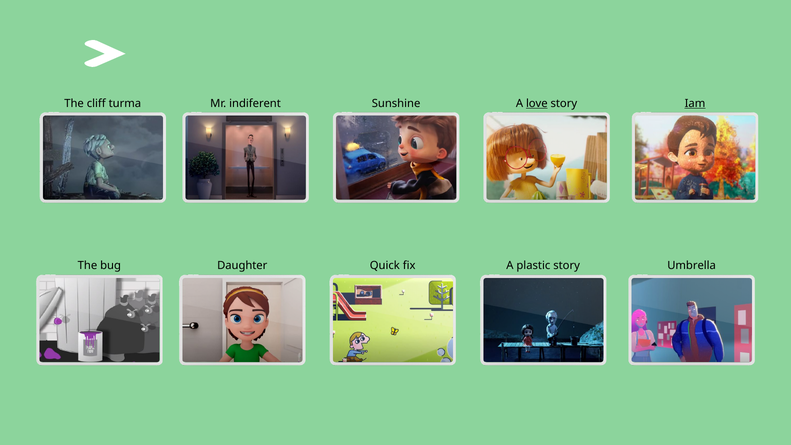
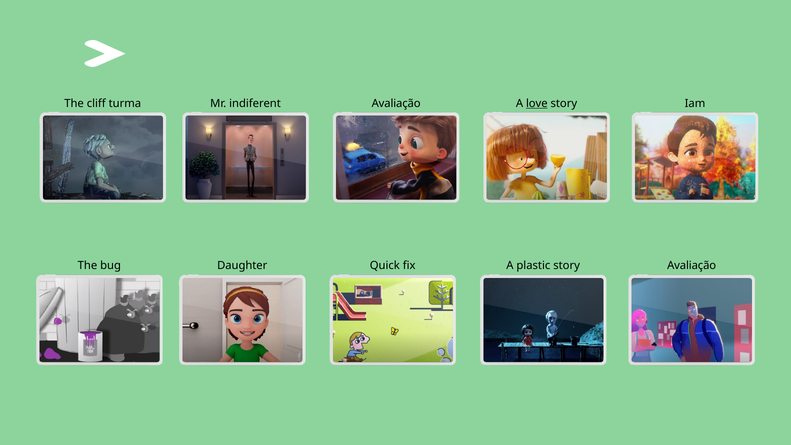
indiferent Sunshine: Sunshine -> Avaliação (396, 103)
Iam underline: present -> none (695, 103)
story Umbrella: Umbrella -> Avaliação (692, 266)
